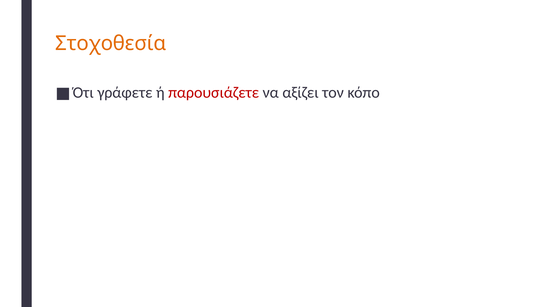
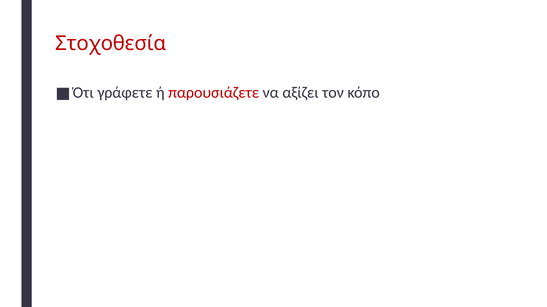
Στοχοθεσία colour: orange -> red (111, 44)
